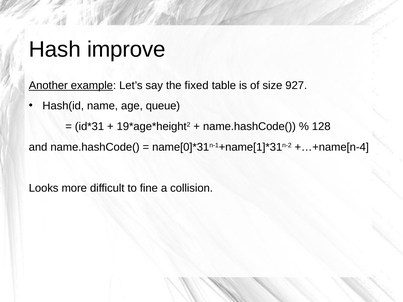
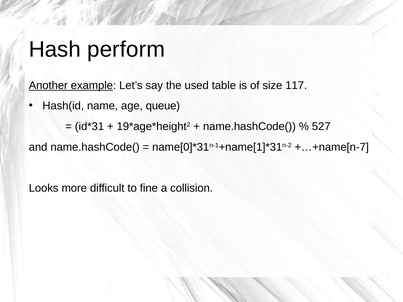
improve: improve -> perform (126, 49)
fixed: fixed -> used (197, 85)
927: 927 -> 117 (296, 85)
128: 128 -> 527 (321, 127)
+…+name[n-4: +…+name[n-4 -> +…+name[n-7 (332, 147)
